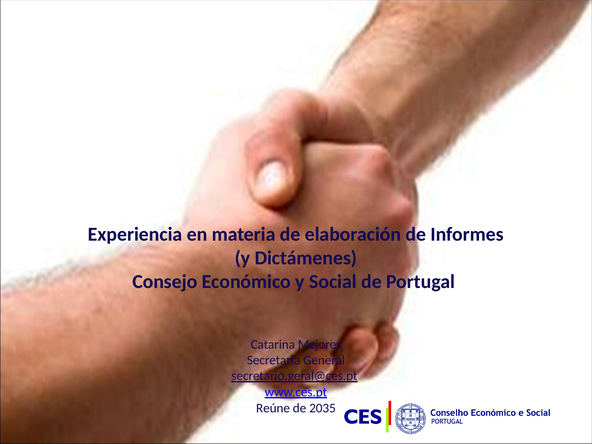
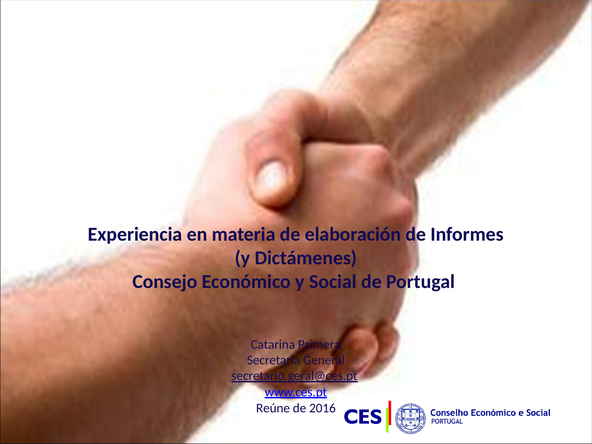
Mejores: Mejores -> Primera (319, 344)
2035: 2035 -> 2016 (322, 408)
